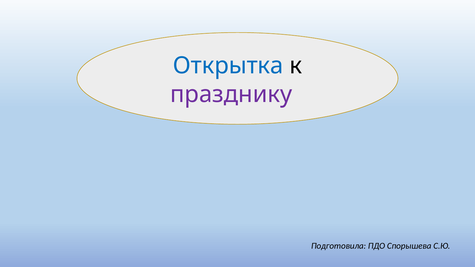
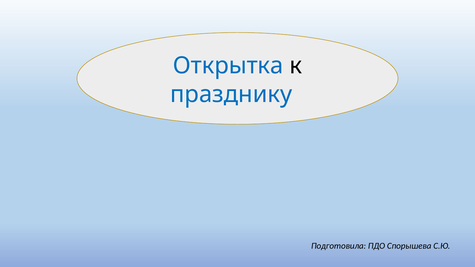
празднику colour: purple -> blue (231, 94)
